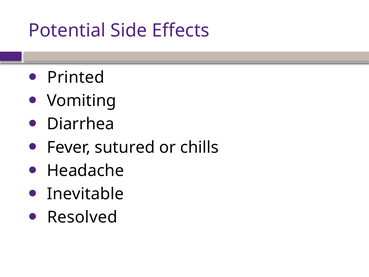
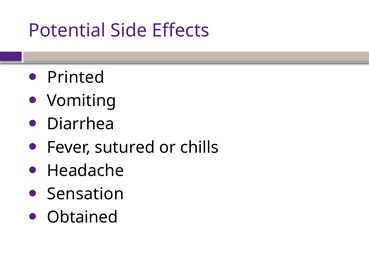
Inevitable: Inevitable -> Sensation (85, 194)
Resolved: Resolved -> Obtained (82, 217)
